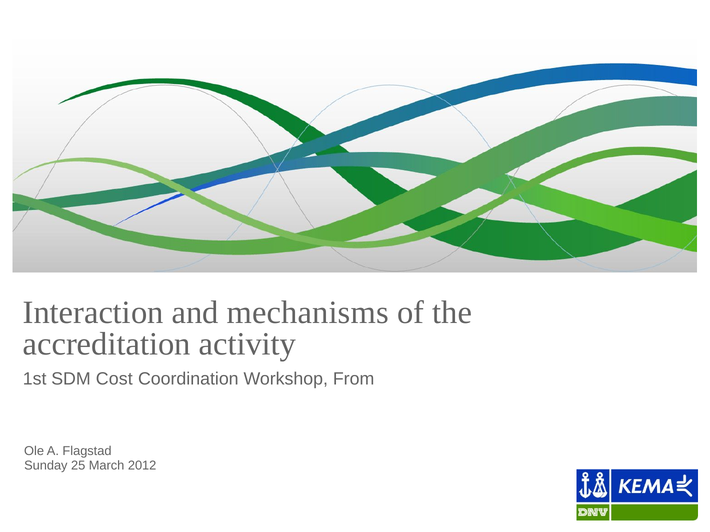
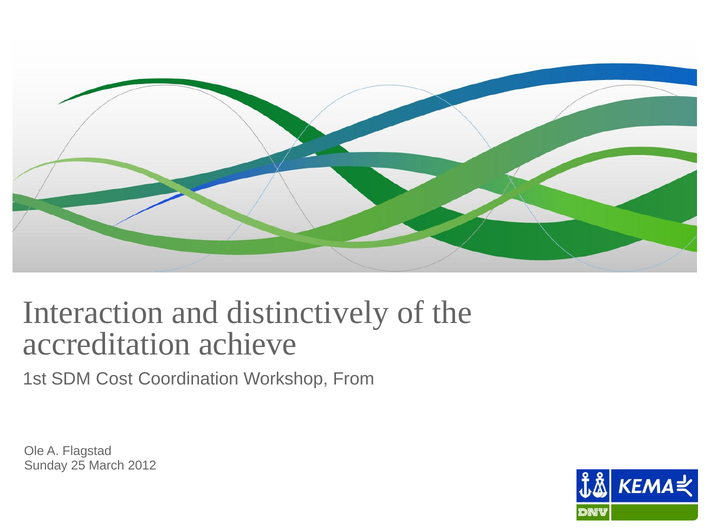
mechanisms: mechanisms -> distinctively (308, 313)
activity: activity -> achieve (248, 344)
